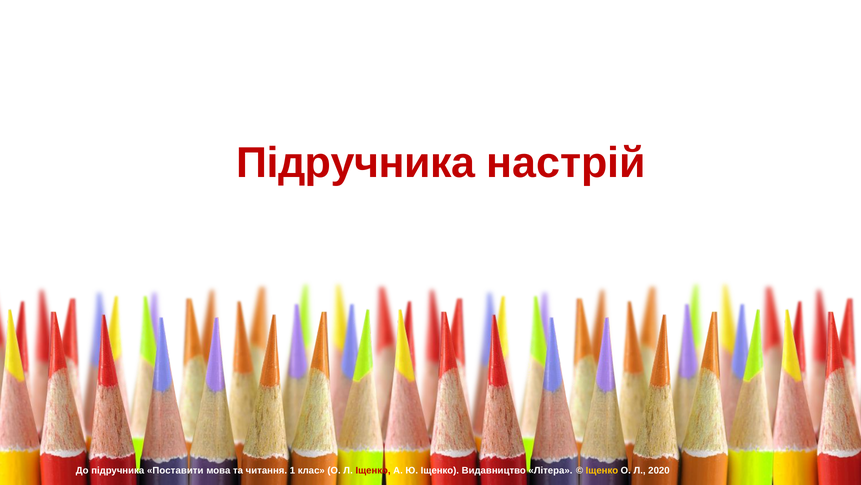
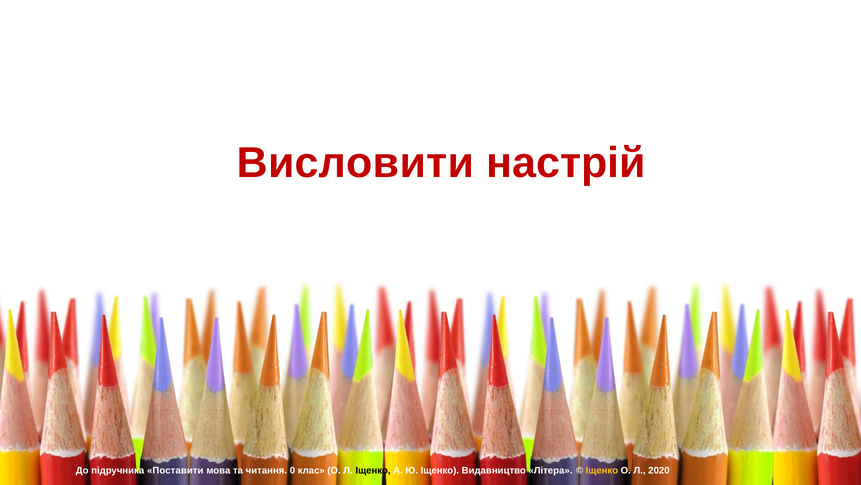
Підручника: Підручника -> Висловити (355, 163)
1: 1 -> 0 (292, 470)
Іщенко colour: red -> black (373, 470)
